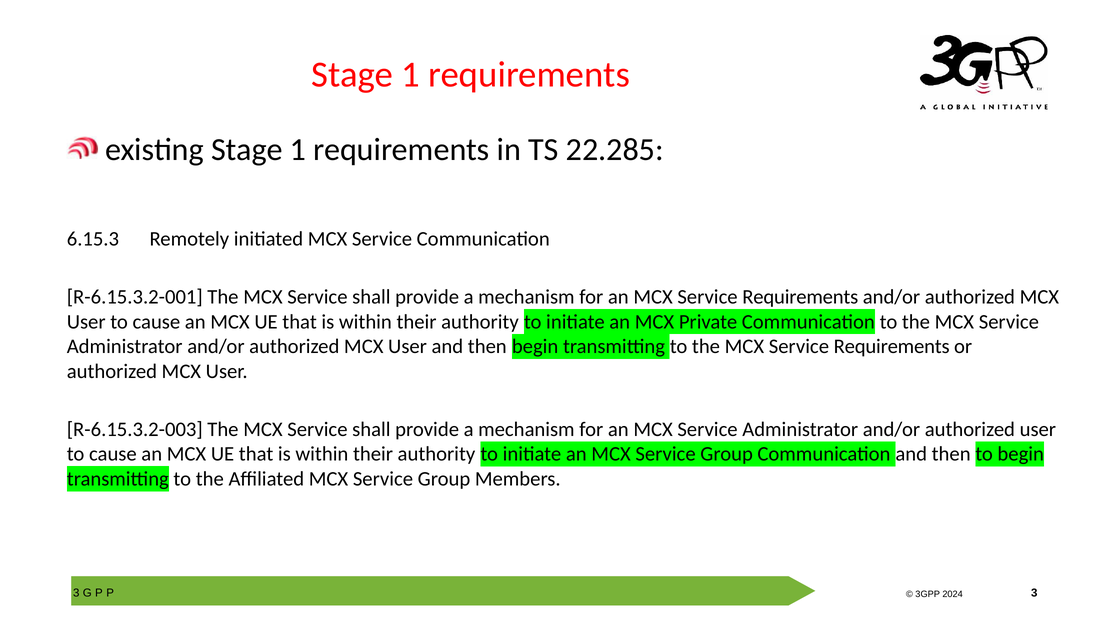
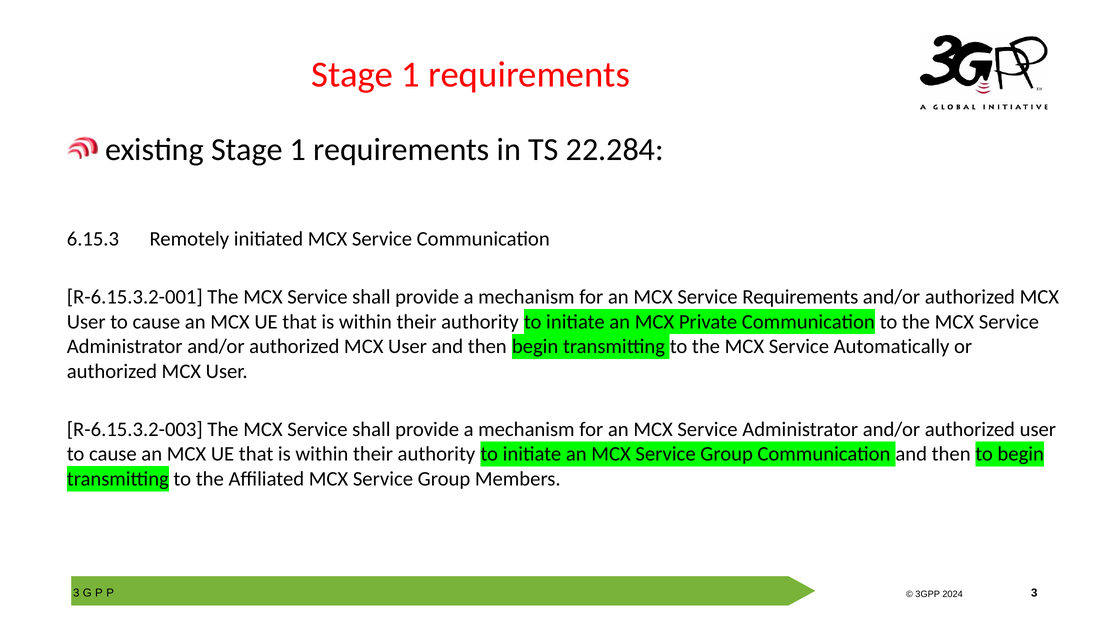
22.285: 22.285 -> 22.284 (615, 150)
the MCX Service Requirements: Requirements -> Automatically (892, 347)
